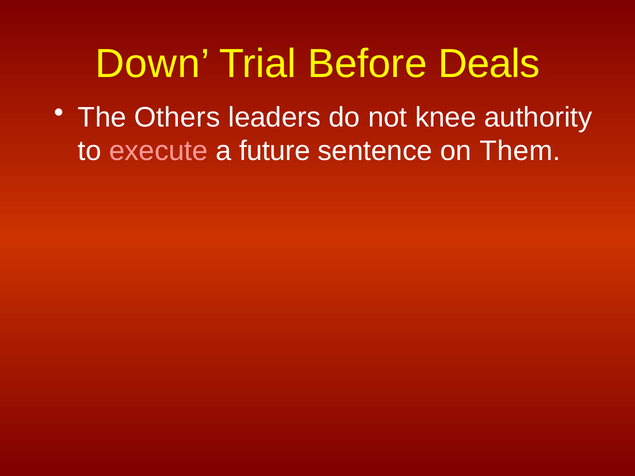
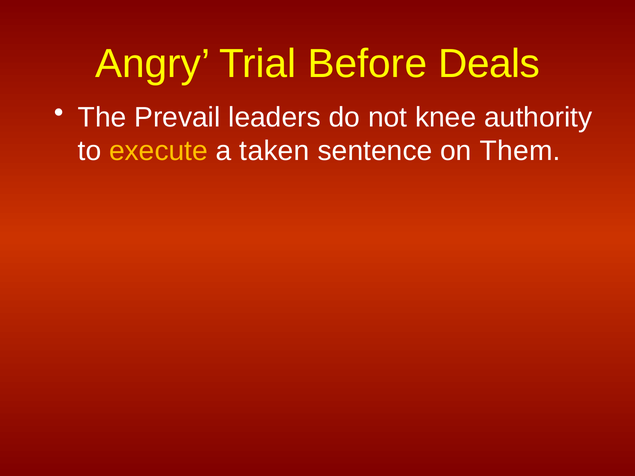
Down: Down -> Angry (153, 64)
Others: Others -> Prevail (177, 117)
execute colour: pink -> yellow (159, 151)
future: future -> taken (275, 151)
